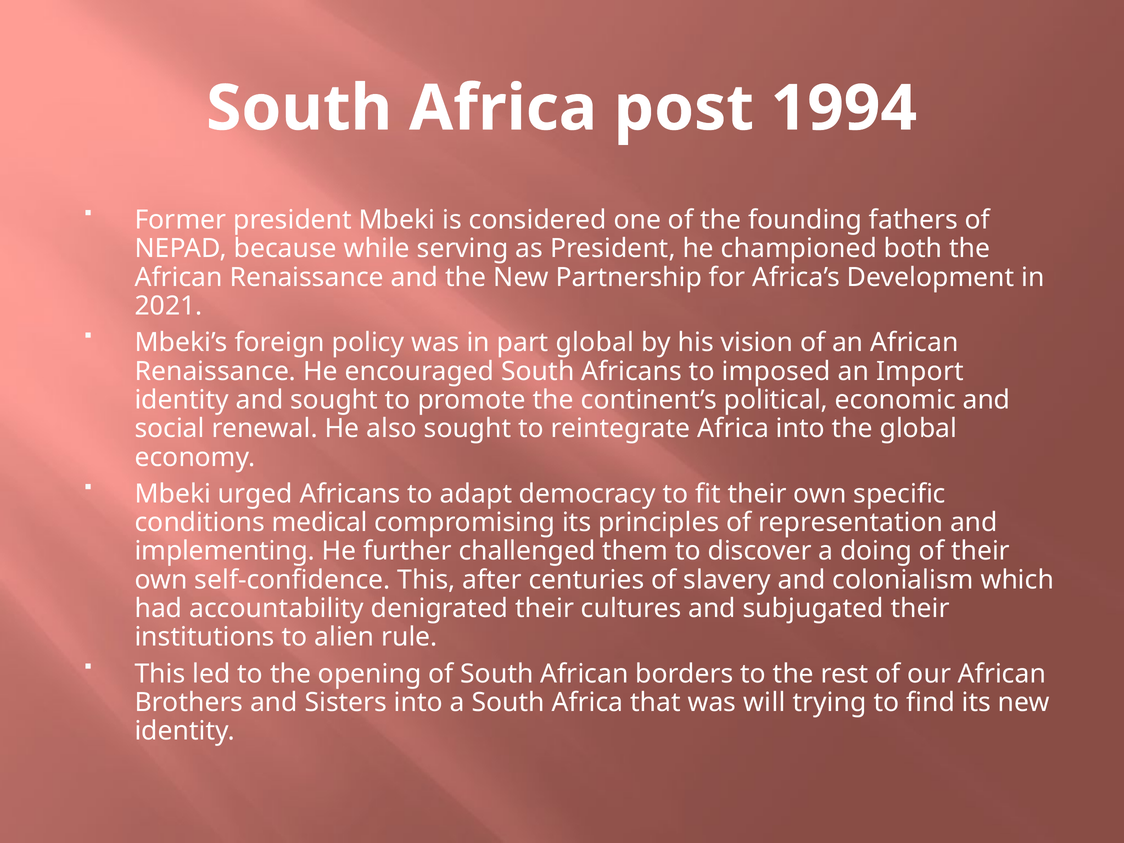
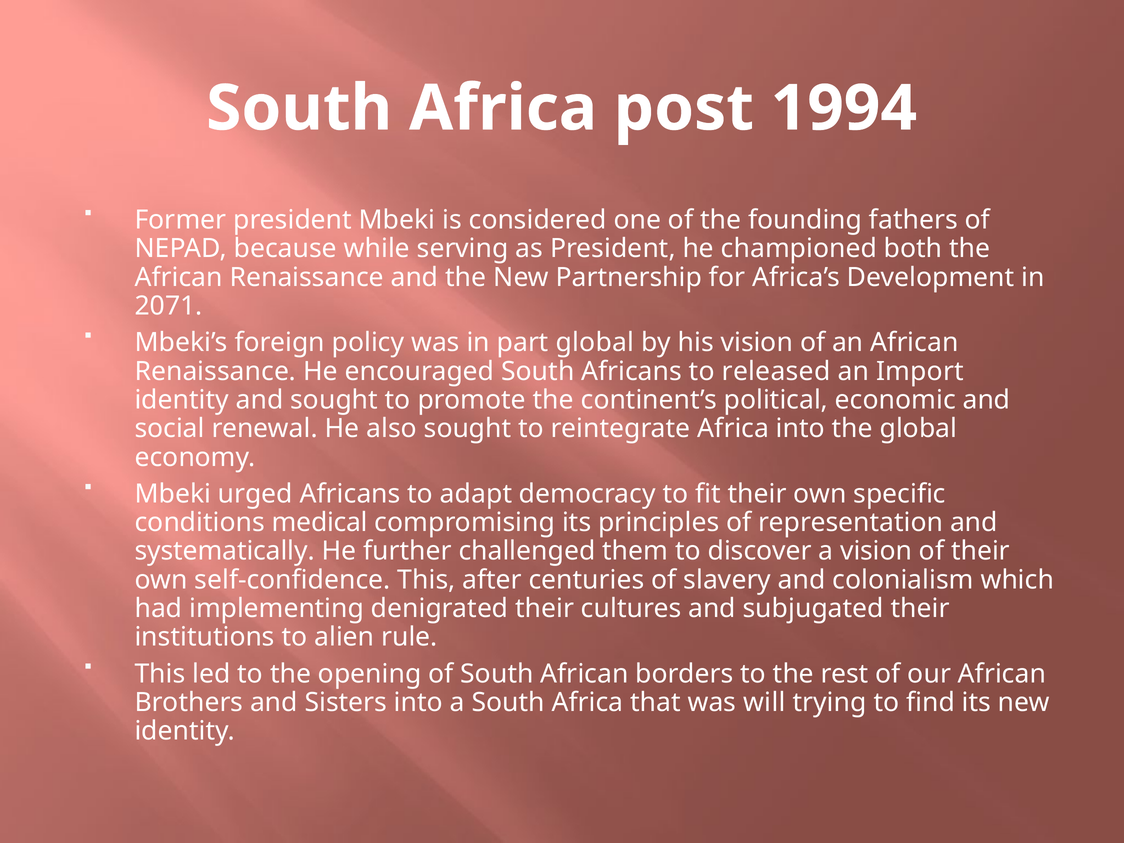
2021: 2021 -> 2071 (169, 306)
imposed: imposed -> released (776, 371)
implementing: implementing -> systematically (225, 551)
a doing: doing -> vision (876, 551)
accountability: accountability -> implementing (277, 609)
